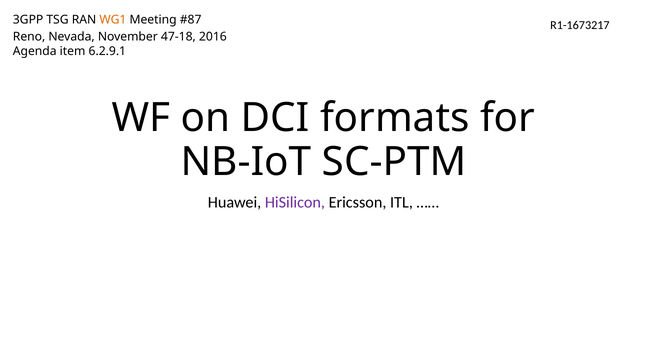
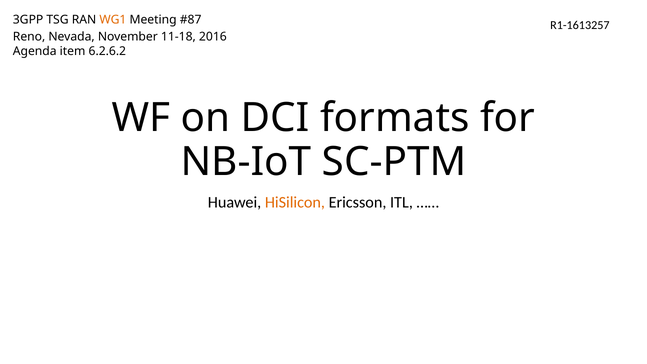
R1-1673217: R1-1673217 -> R1-1613257 (580, 25)
47-18: 47-18 -> 11-18 (178, 37)
6.2.9.1: 6.2.9.1 -> 6.2.6.2 (107, 51)
HiSilicon colour: purple -> orange (295, 202)
